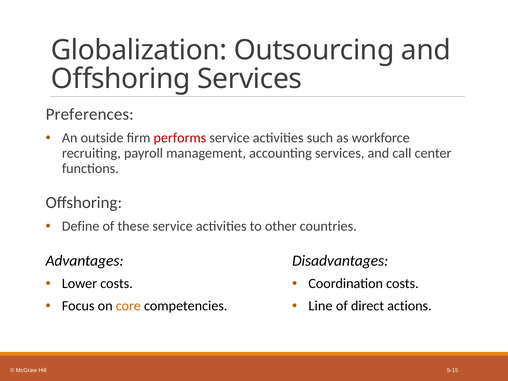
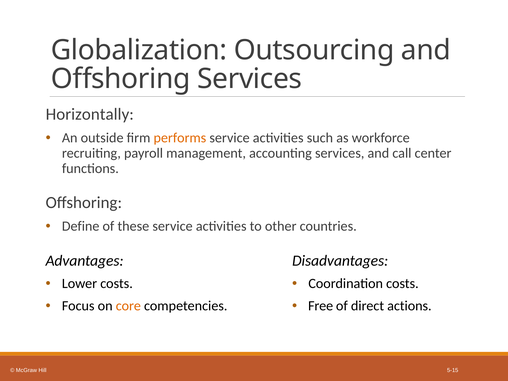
Preferences: Preferences -> Horizontally (90, 114)
performs colour: red -> orange (180, 138)
Line: Line -> Free (321, 306)
